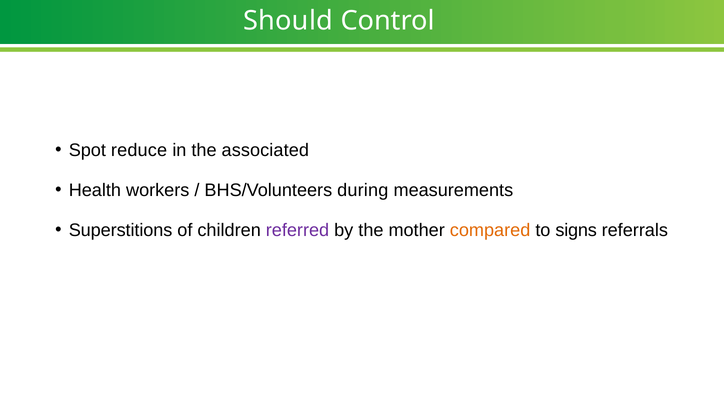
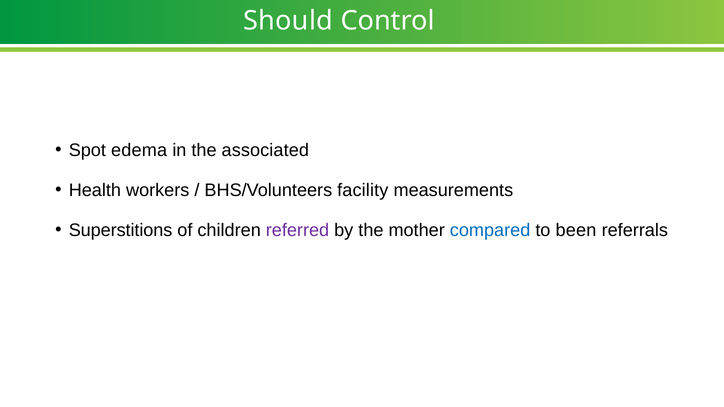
reduce: reduce -> edema (139, 150)
during: during -> facility (363, 190)
compared colour: orange -> blue (490, 230)
signs: signs -> been (576, 230)
